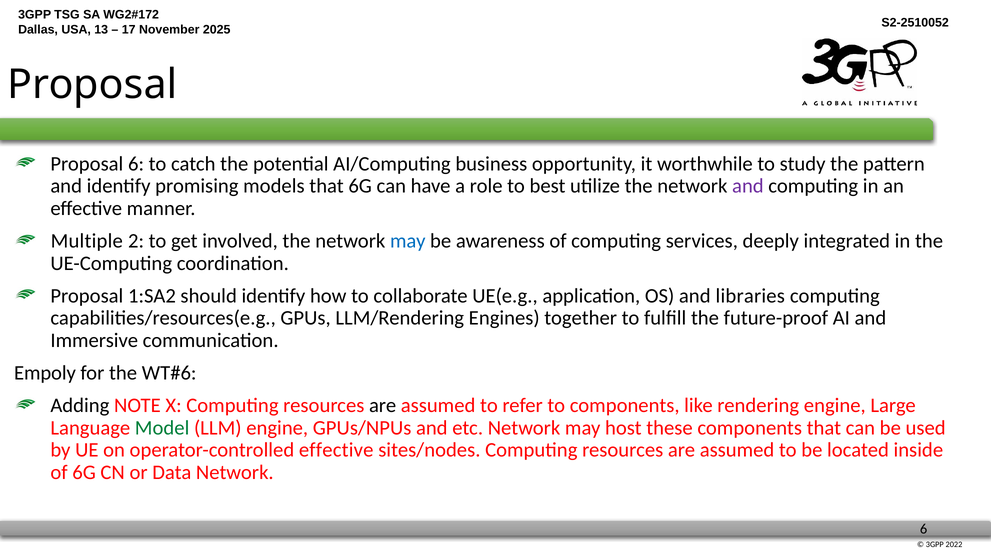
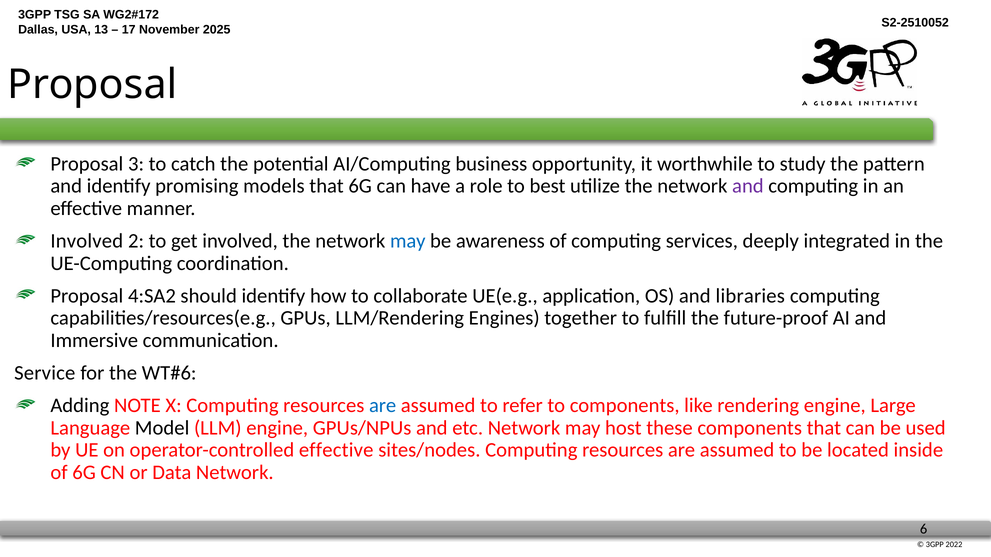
Proposal 6: 6 -> 3 (136, 164)
Multiple: Multiple -> Involved (87, 241)
1:SA2: 1:SA2 -> 4:SA2 (152, 296)
Empoly: Empoly -> Service (45, 373)
are colour: black -> blue (383, 406)
Model colour: green -> black (162, 428)
